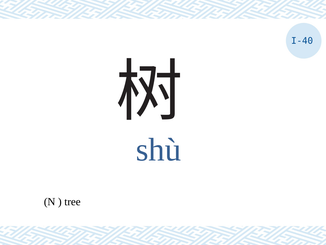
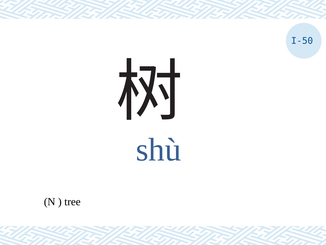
I-40: I-40 -> I-50 (302, 41)
